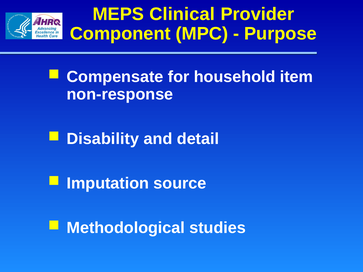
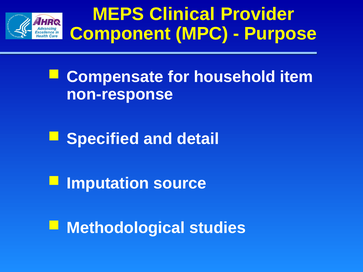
Disability: Disability -> Specified (103, 139)
